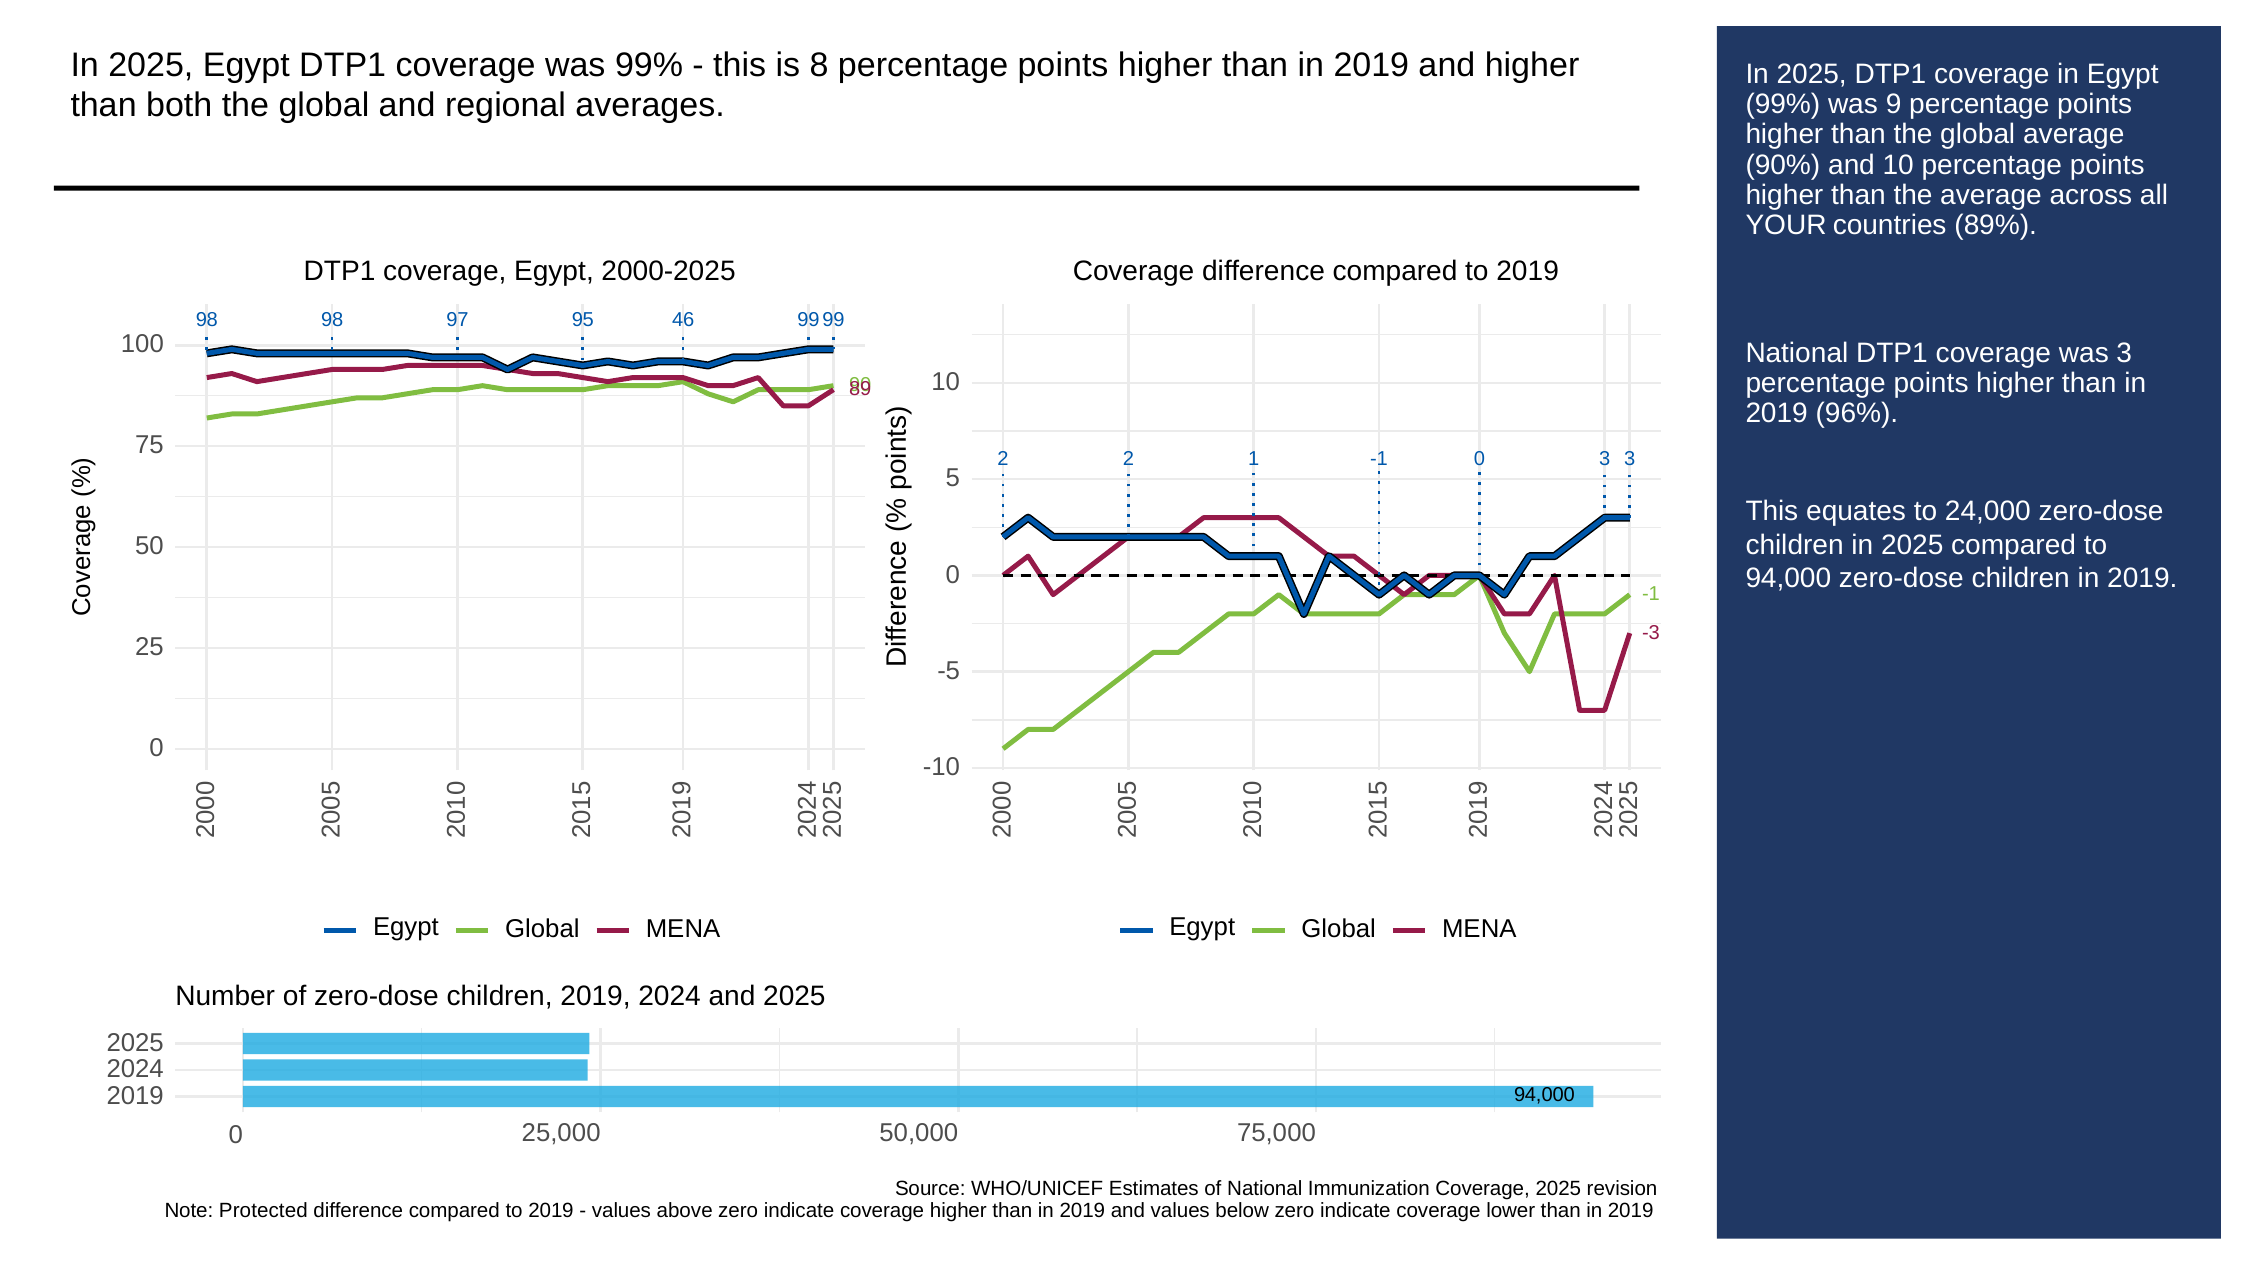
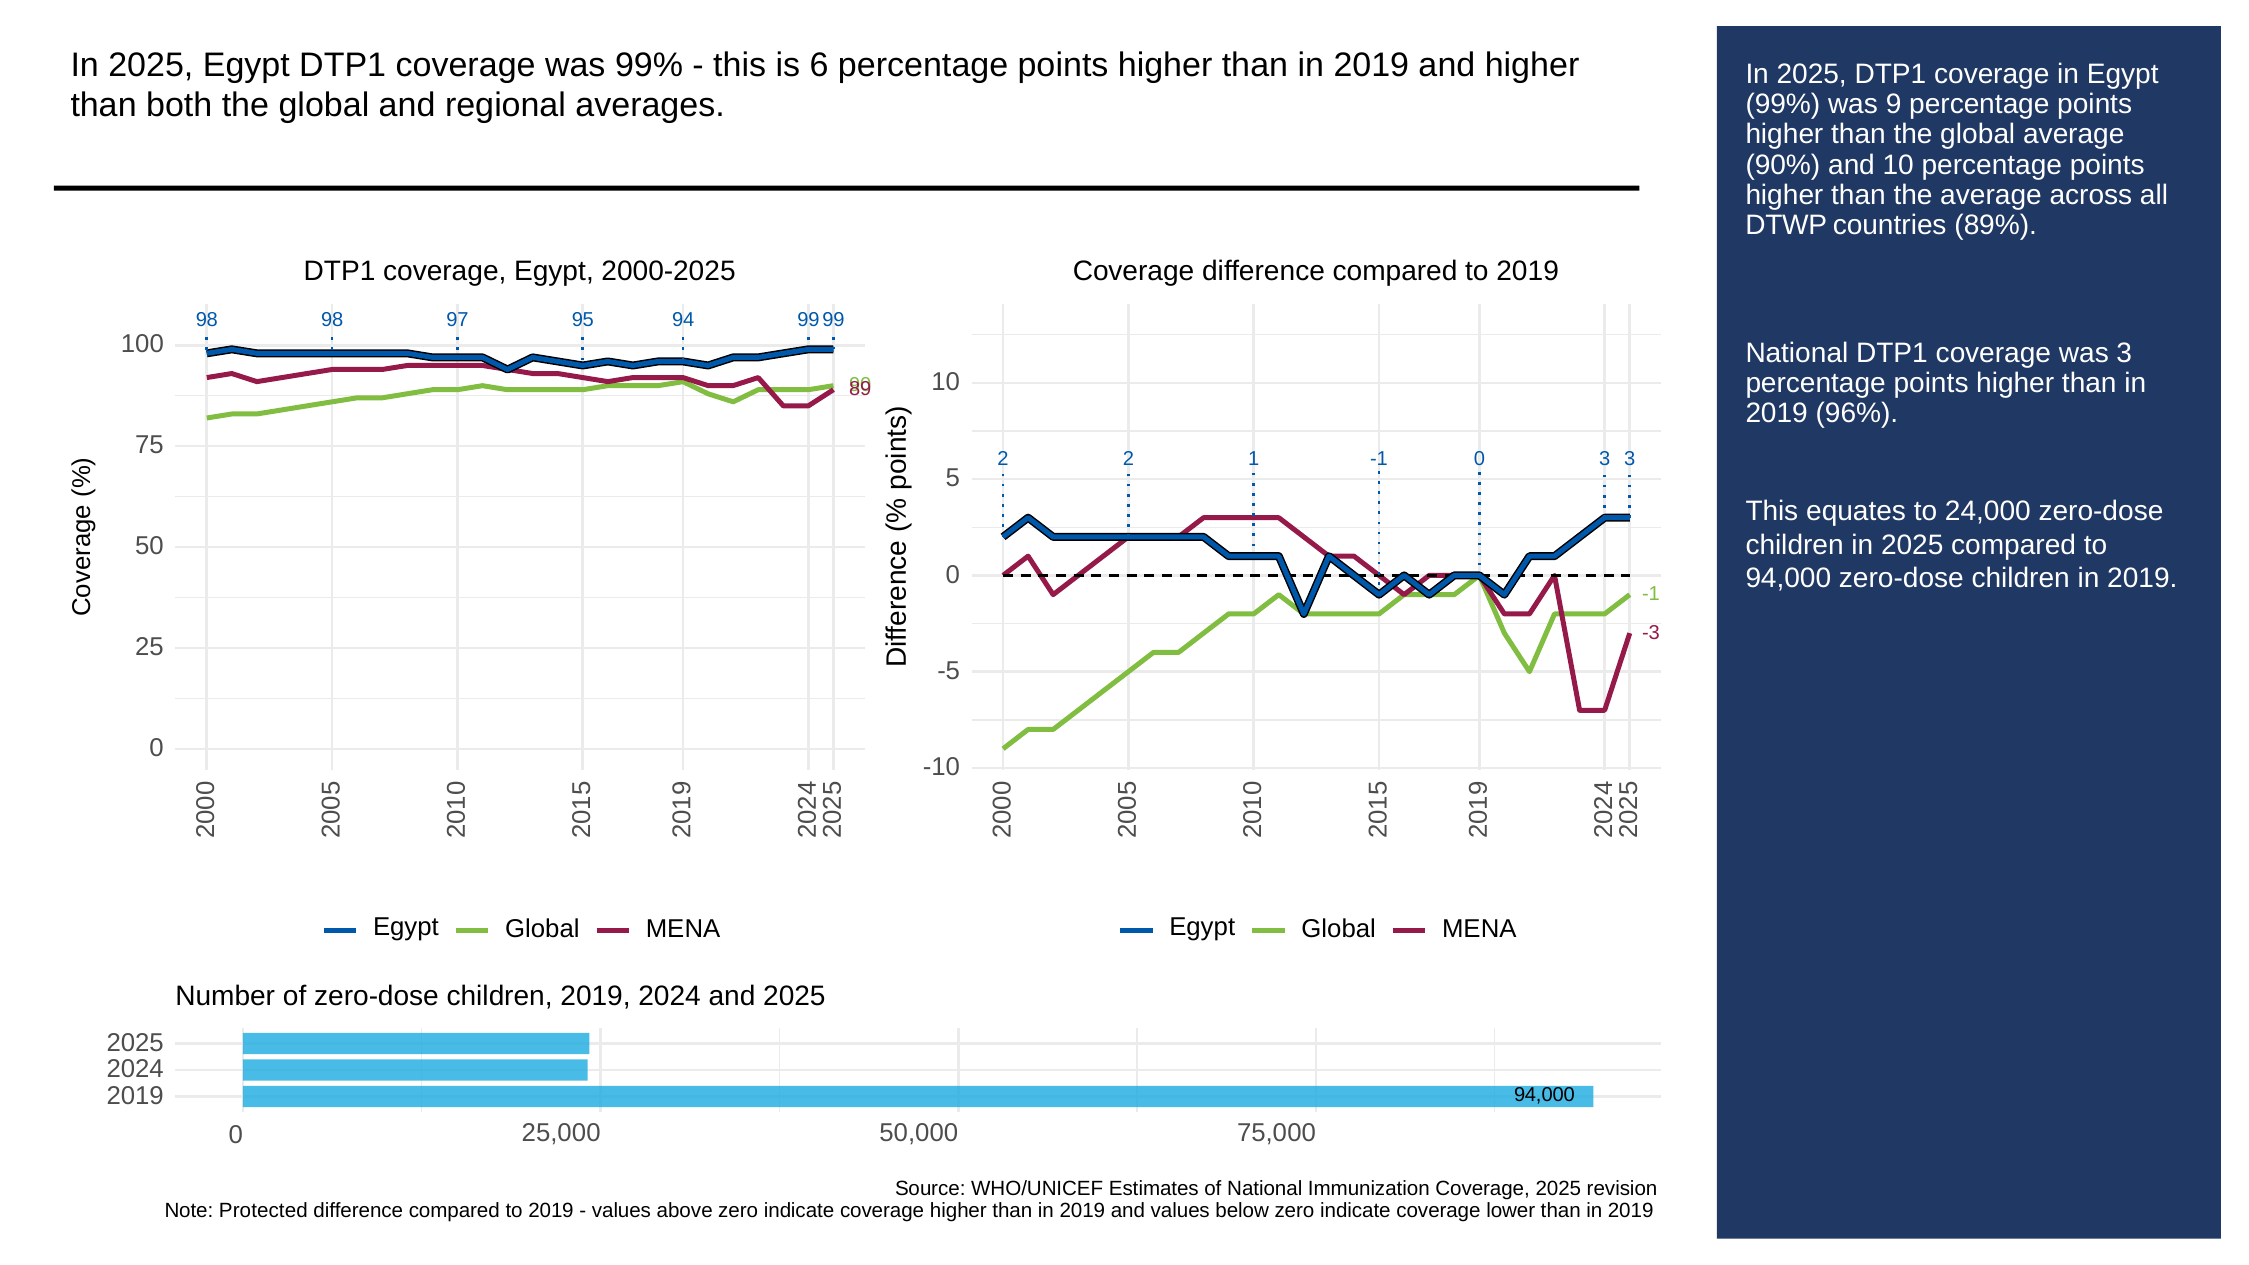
8: 8 -> 6 (819, 65)
YOUR: YOUR -> DTWP (1786, 226)
46: 46 -> 94 (683, 320)
